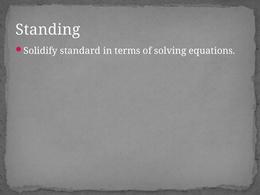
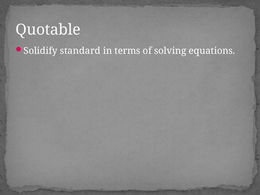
Standing: Standing -> Quotable (48, 30)
